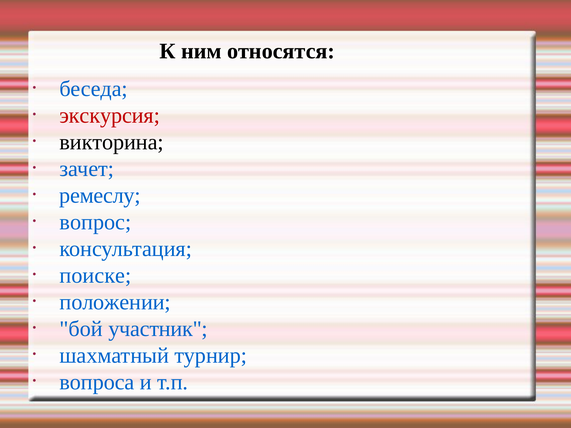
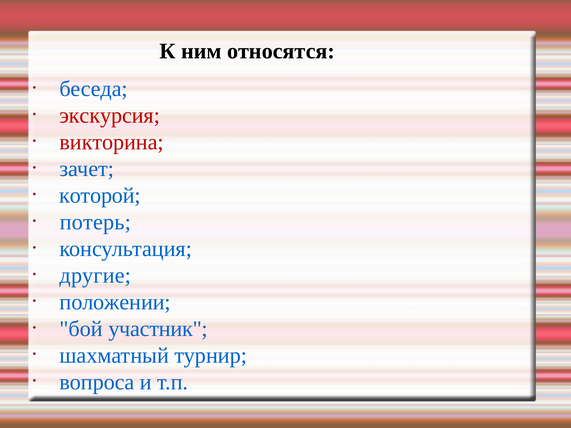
викторина colour: black -> red (112, 142)
ремеслу: ремеслу -> которой (100, 196)
вопрос: вопрос -> потерь (95, 222)
поиске: поиске -> другие (95, 276)
